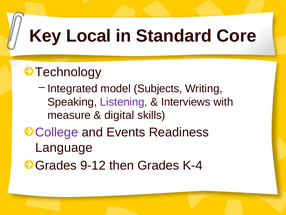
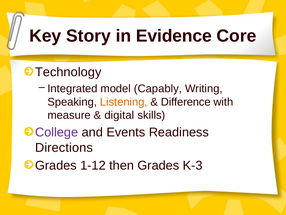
Local: Local -> Story (88, 36)
Standard: Standard -> Evidence (174, 36)
Subjects: Subjects -> Capably (158, 88)
Listening colour: purple -> orange (124, 102)
Interviews: Interviews -> Difference (186, 102)
Language: Language -> Directions (64, 147)
9-12: 9-12 -> 1-12 (93, 165)
K-4: K-4 -> K-3 (193, 165)
